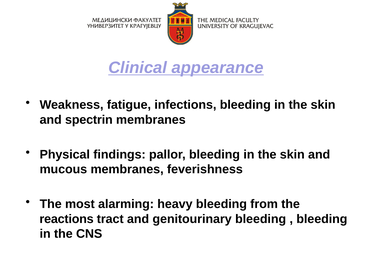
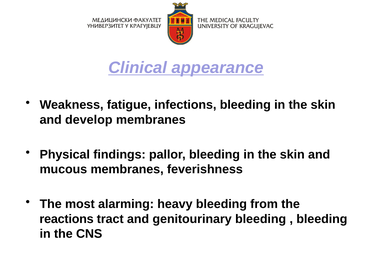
spectrin: spectrin -> develop (89, 120)
